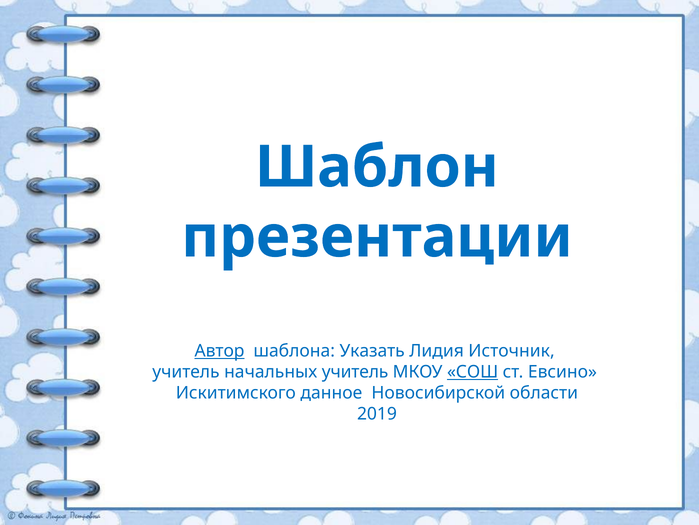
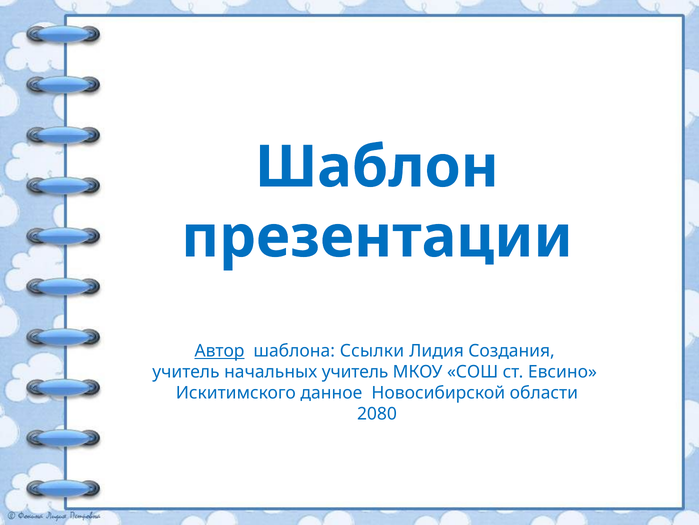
Указать: Указать -> Ссылки (372, 351)
Источник: Источник -> Создания (512, 351)
СОШ underline: present -> none (473, 372)
2019: 2019 -> 2080 (377, 414)
